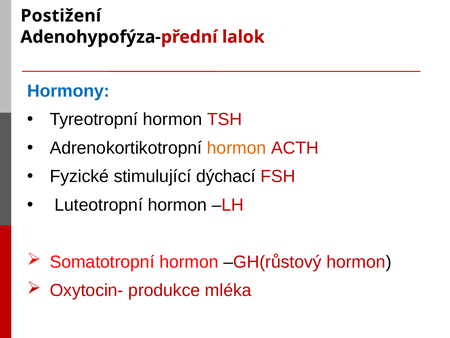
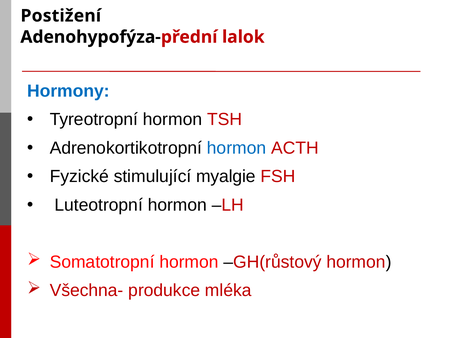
hormon colour: orange -> blue (237, 148)
dýchací: dýchací -> myalgie (226, 176)
Oxytocin-: Oxytocin- -> Všechna- (87, 290)
